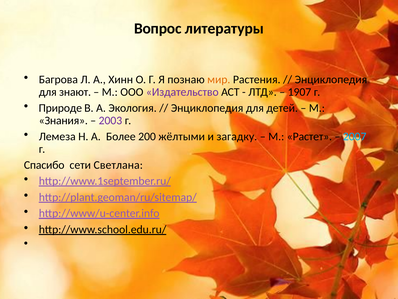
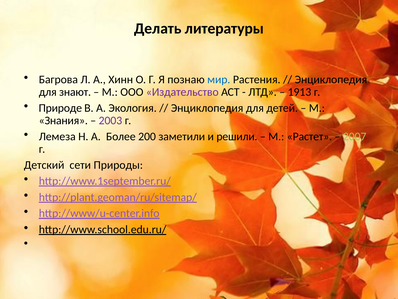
Вопрос: Вопрос -> Делать (158, 28)
мир colour: orange -> blue (219, 79)
1907: 1907 -> 1913 (299, 92)
жёлтыми: жёлтыми -> заметили (182, 136)
загадку: загадку -> решили (237, 136)
2007 colour: light blue -> light green (355, 136)
Спасибо: Спасибо -> Детский (44, 165)
Светлана: Светлана -> Природы (118, 165)
